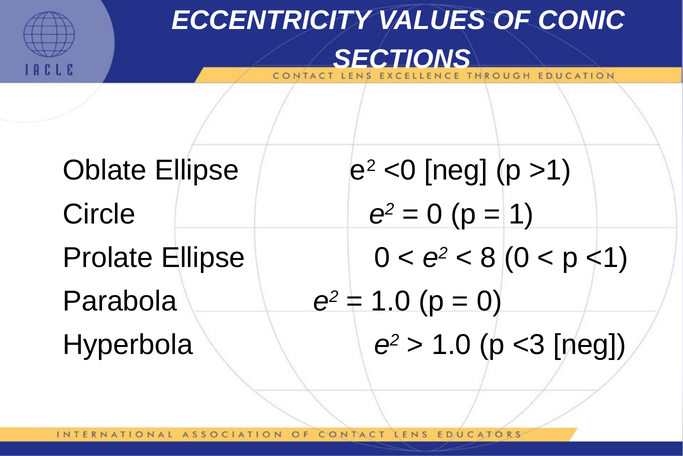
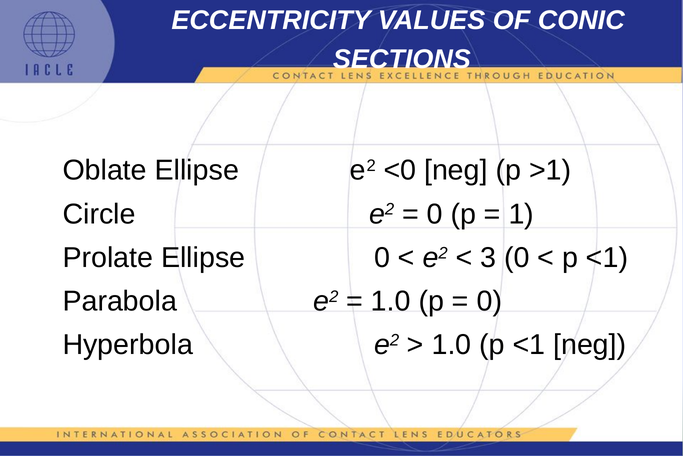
8: 8 -> 3 (488, 257)
1.0 p <3: <3 -> <1 (529, 344)
